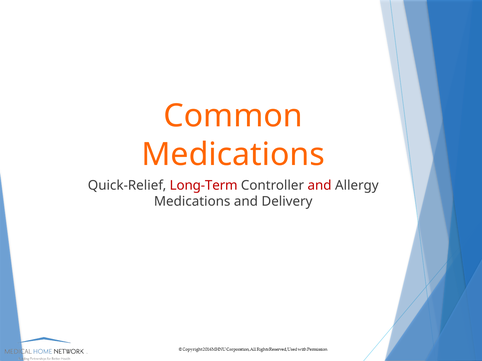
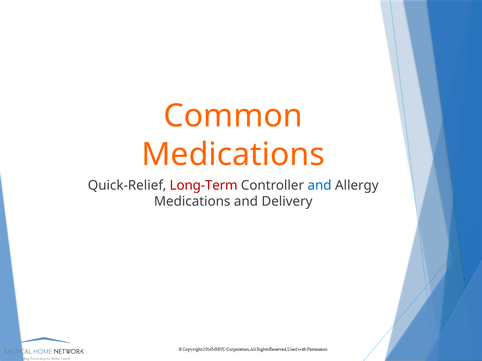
and colour: red -> blue (320, 186)
